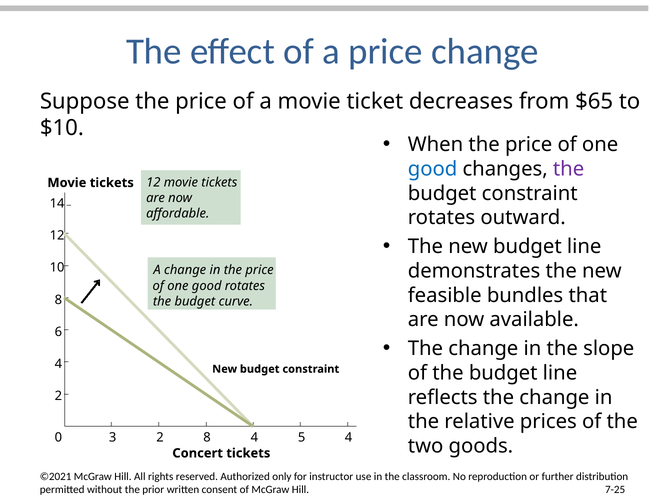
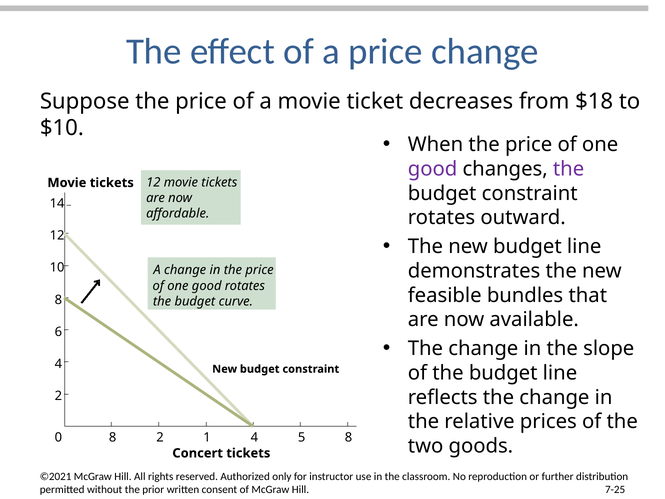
$65: $65 -> $18 (594, 101)
good colour: blue -> purple (433, 169)
0 3: 3 -> 8 (113, 437)
2 8: 8 -> 1 (207, 437)
5 4: 4 -> 8 (349, 437)
